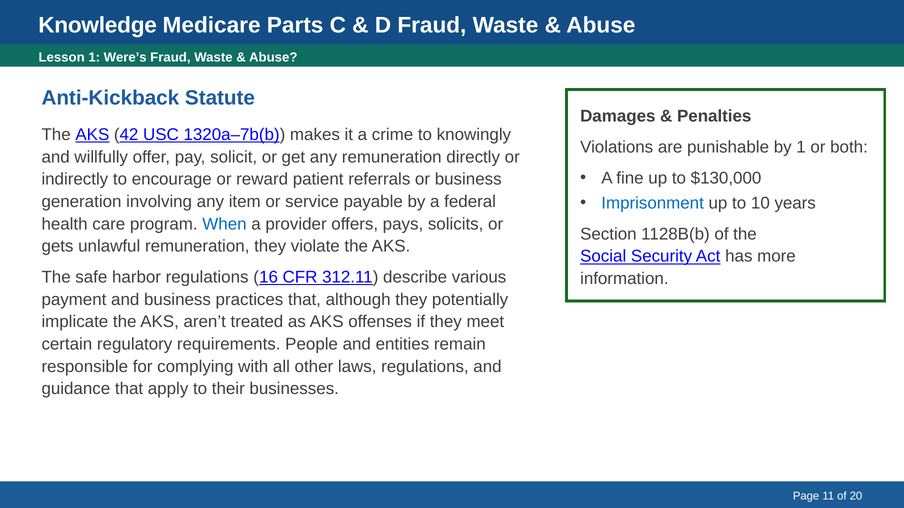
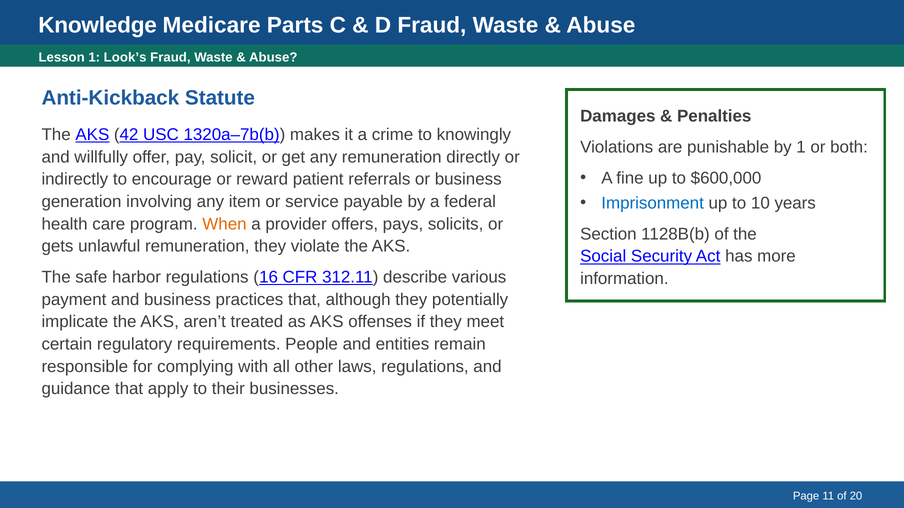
Were’s: Were’s -> Look’s (125, 57)
$130,000: $130,000 -> $600,000 (726, 178)
When colour: blue -> orange (225, 224)
